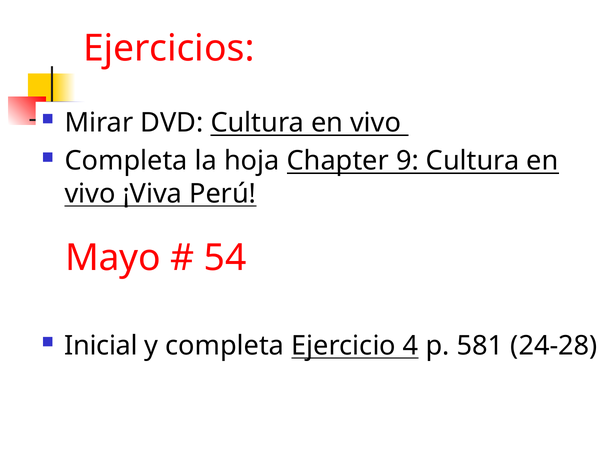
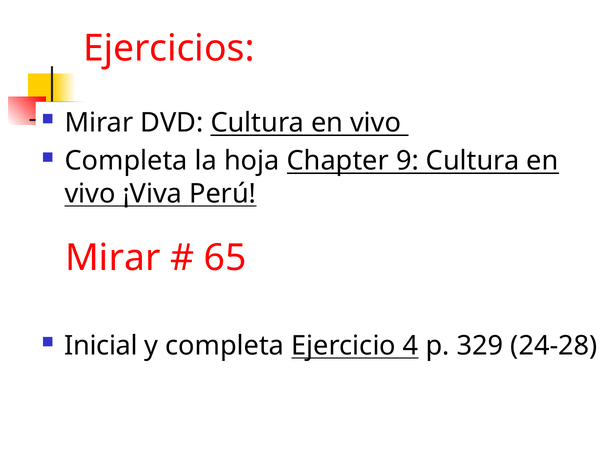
Mayo: Mayo -> Mirar (113, 258)
54: 54 -> 65 (225, 258)
581: 581 -> 329 (480, 346)
